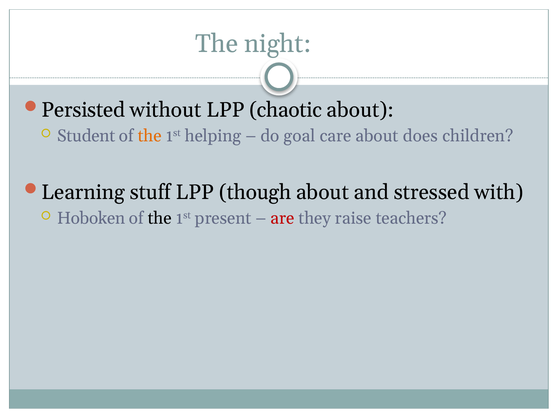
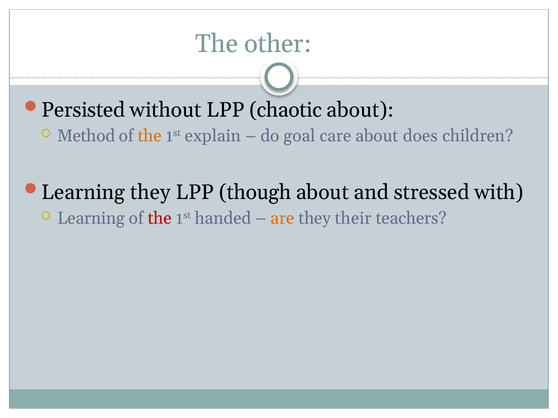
night: night -> other (278, 44)
Student: Student -> Method (86, 136)
helping: helping -> explain (213, 136)
Learning stuff: stuff -> they (150, 192)
Hoboken: Hoboken -> Learning (91, 218)
the colour: black -> red (160, 218)
present: present -> handed (223, 218)
are colour: red -> orange (282, 218)
raise: raise -> their (353, 218)
